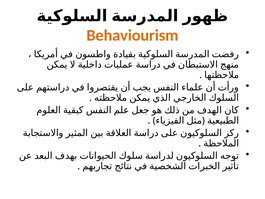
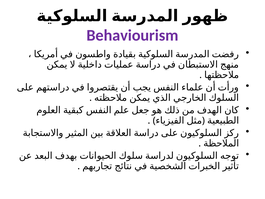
Behaviourism colour: orange -> purple (132, 35)
